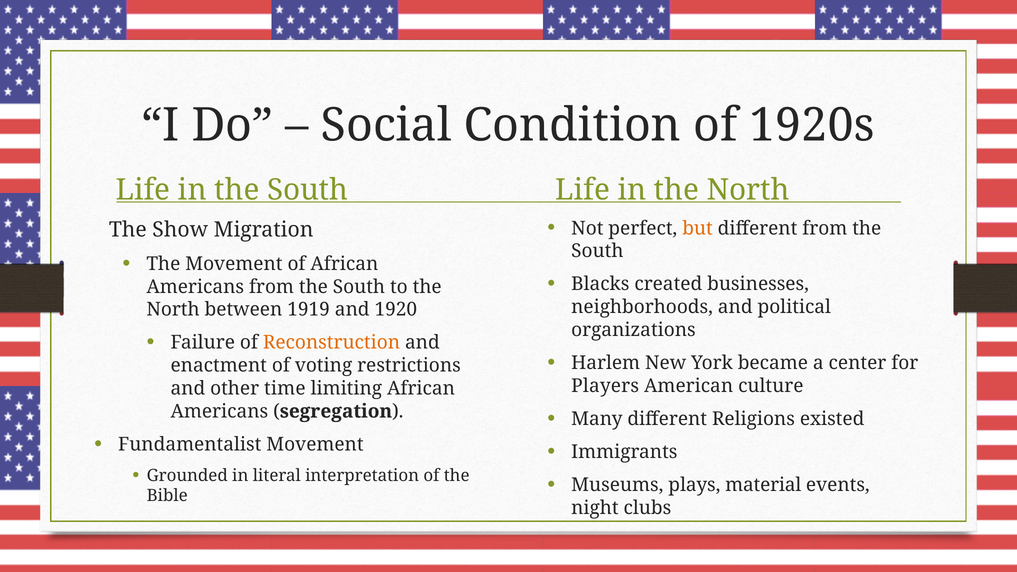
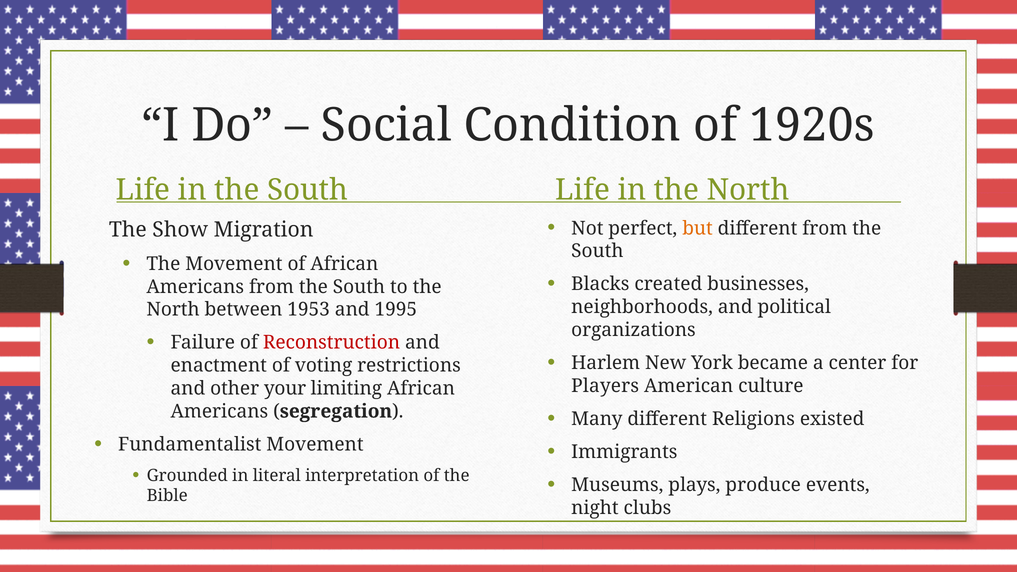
1919: 1919 -> 1953 (309, 310)
1920: 1920 -> 1995 (396, 310)
Reconstruction colour: orange -> red (331, 343)
time: time -> your (285, 388)
material: material -> produce (763, 485)
